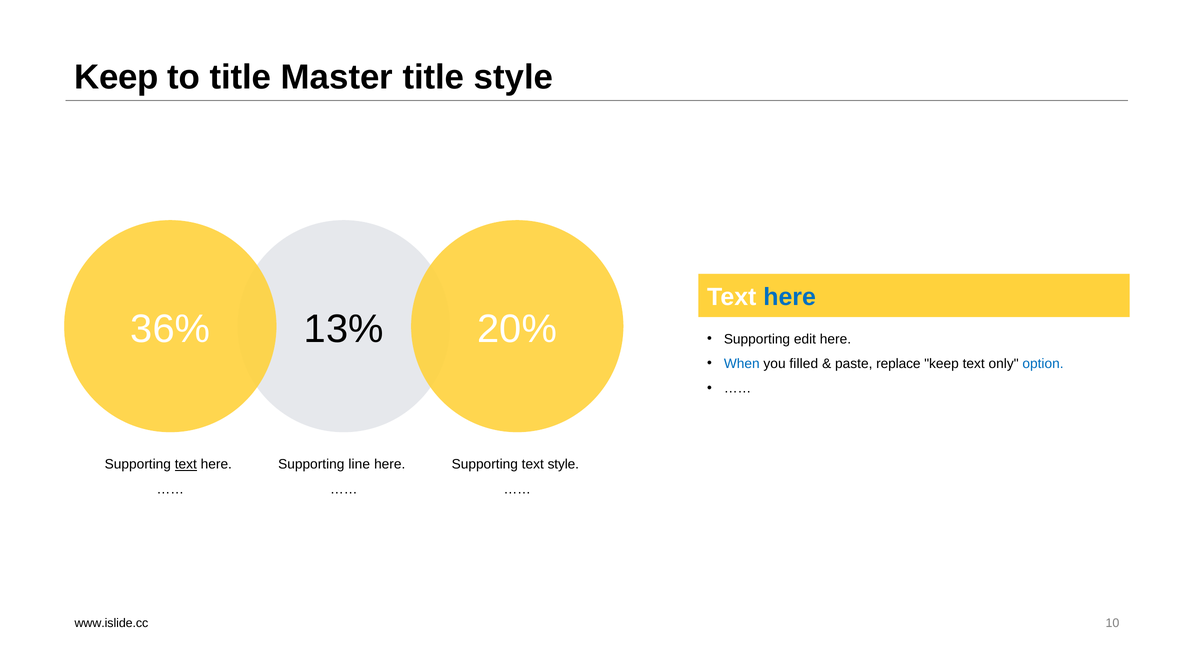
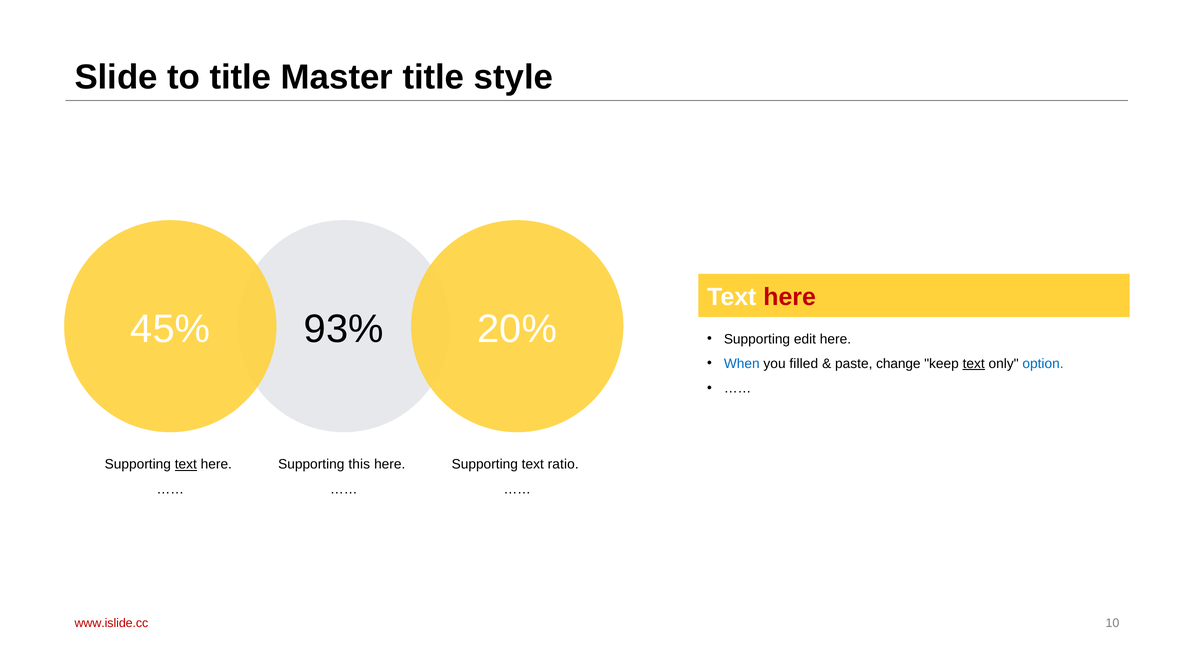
Keep: Keep -> Slide (116, 77)
here colour: blue -> red (790, 297)
36%: 36% -> 45% (170, 329)
13%: 13% -> 93% (344, 329)
replace: replace -> change (898, 364)
text underline: none -> present (974, 364)
line: line -> this (359, 465)
text style: style -> ratio (563, 465)
www.islide.cc colour: black -> red (111, 624)
